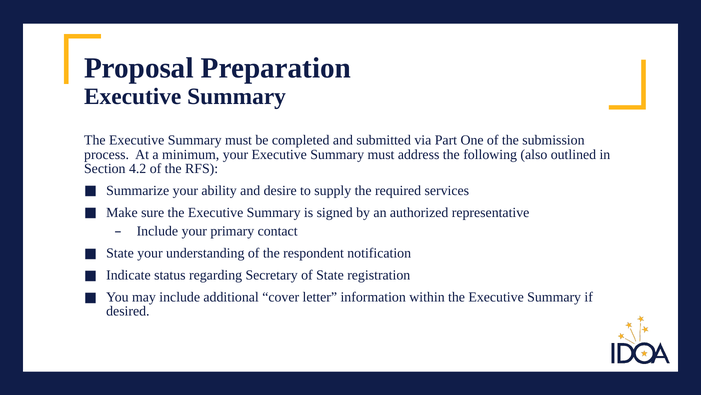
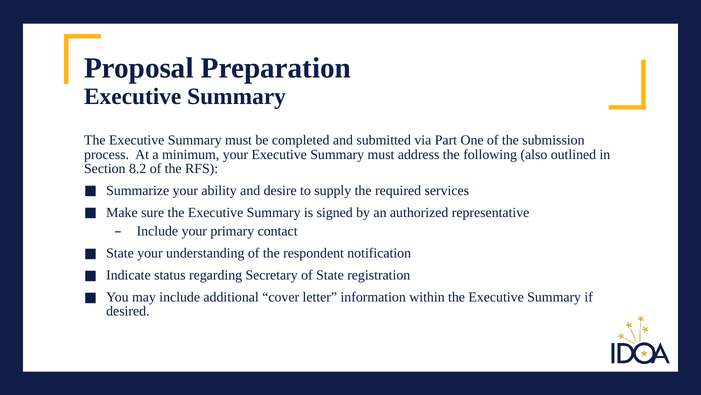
4.2: 4.2 -> 8.2 (138, 168)
